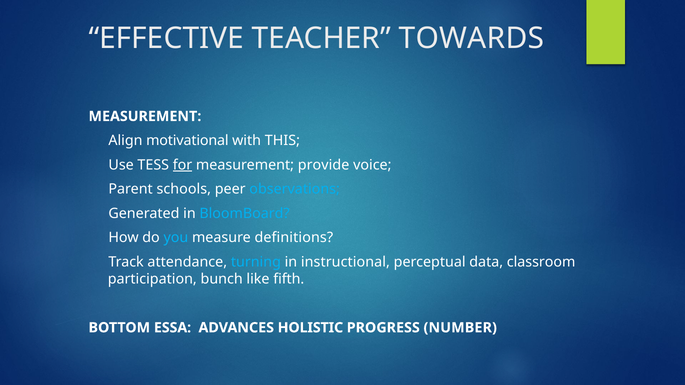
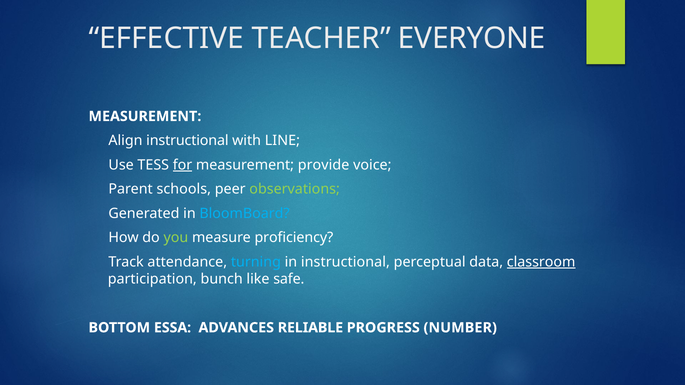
TOWARDS: TOWARDS -> EVERYONE (472, 39)
motivational: motivational -> instructional (187, 141)
THIS: THIS -> LINE (282, 141)
observations colour: light blue -> light green (295, 189)
you colour: light blue -> light green (176, 238)
definitions: definitions -> proficiency (294, 238)
classroom underline: none -> present (541, 262)
fifth: fifth -> safe (289, 279)
HOLISTIC: HOLISTIC -> RELIABLE (310, 328)
